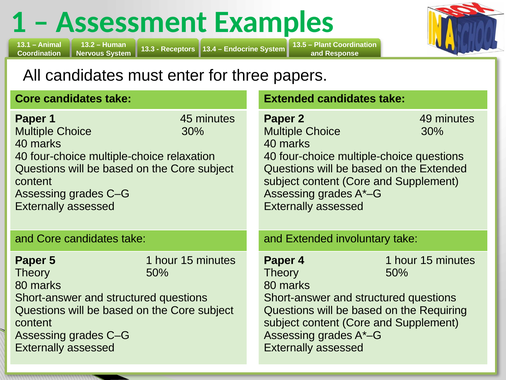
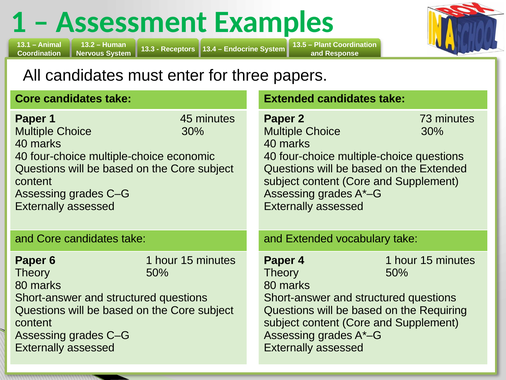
49: 49 -> 73 (426, 119)
relaxation: relaxation -> economic (191, 156)
involuntary: involuntary -> vocabulary (363, 239)
5: 5 -> 6 (52, 260)
